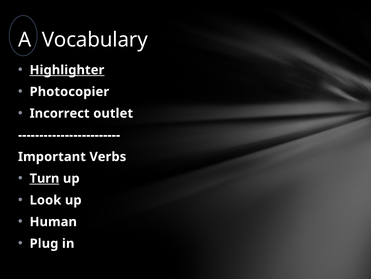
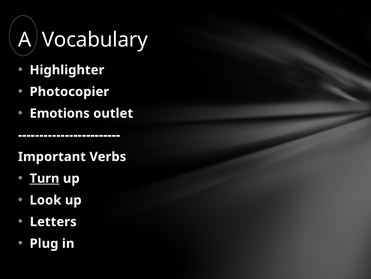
Highlighter underline: present -> none (67, 70)
Incorrect: Incorrect -> Emotions (60, 113)
Human: Human -> Letters (53, 221)
